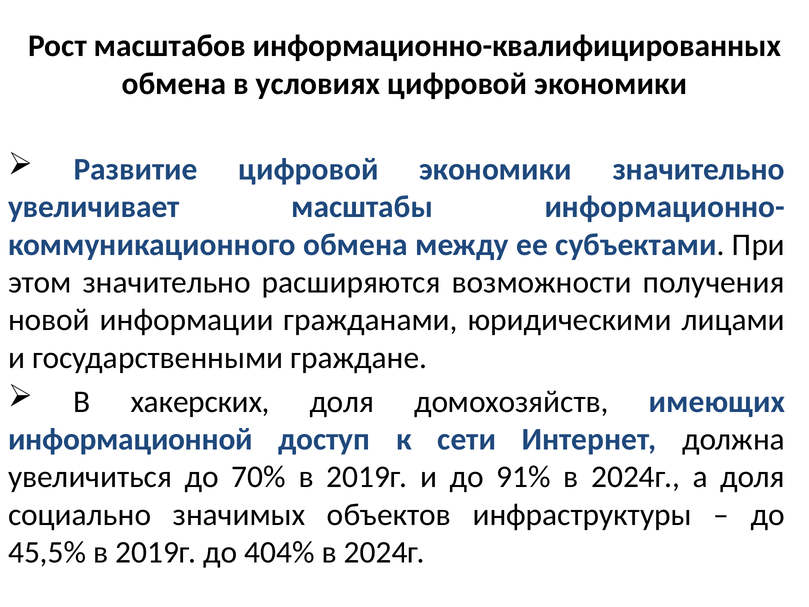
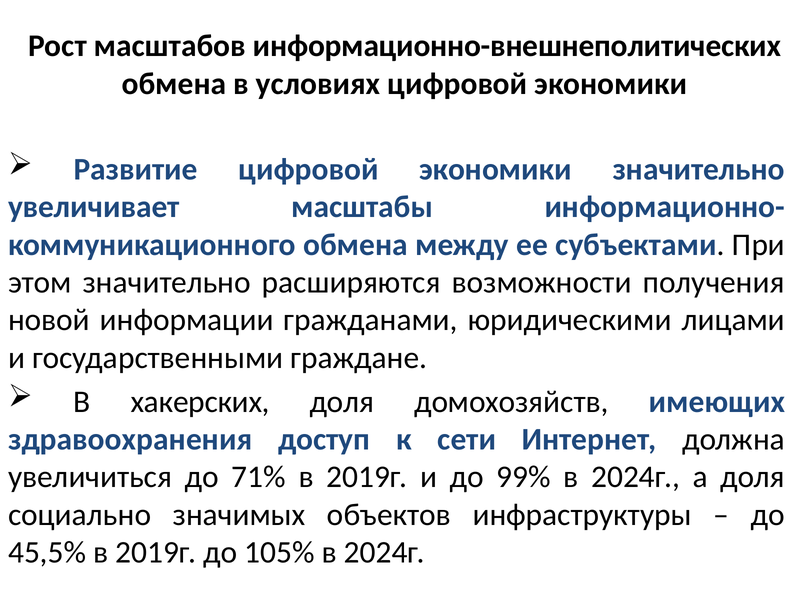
информационно-квалифицированных: информационно-квалифицированных -> информационно-внешнеполитических (517, 46)
информационной: информационной -> здравоохранения (130, 439)
70%: 70% -> 71% (259, 477)
91%: 91% -> 99% (524, 477)
404%: 404% -> 105% (279, 552)
